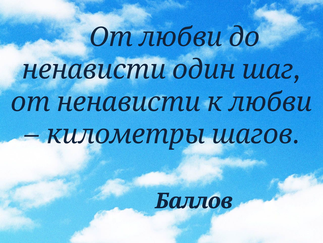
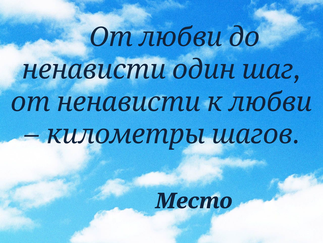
Баллов: Баллов -> Место (194, 200)
